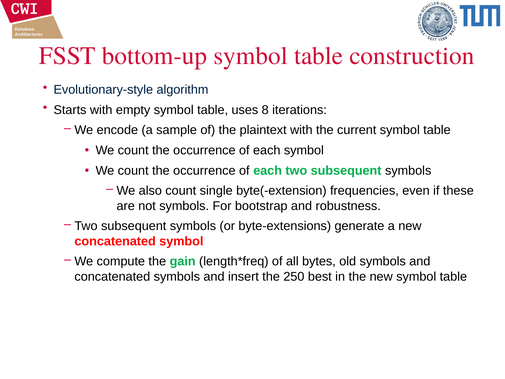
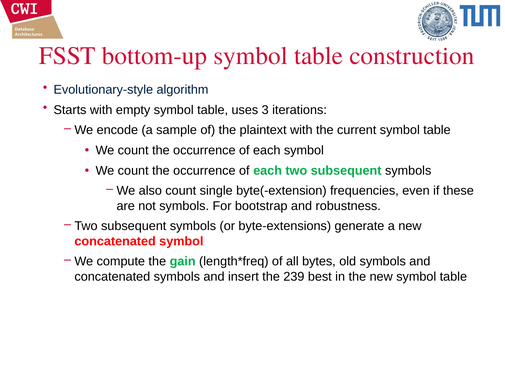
8: 8 -> 3 (265, 110)
250: 250 -> 239 (294, 276)
